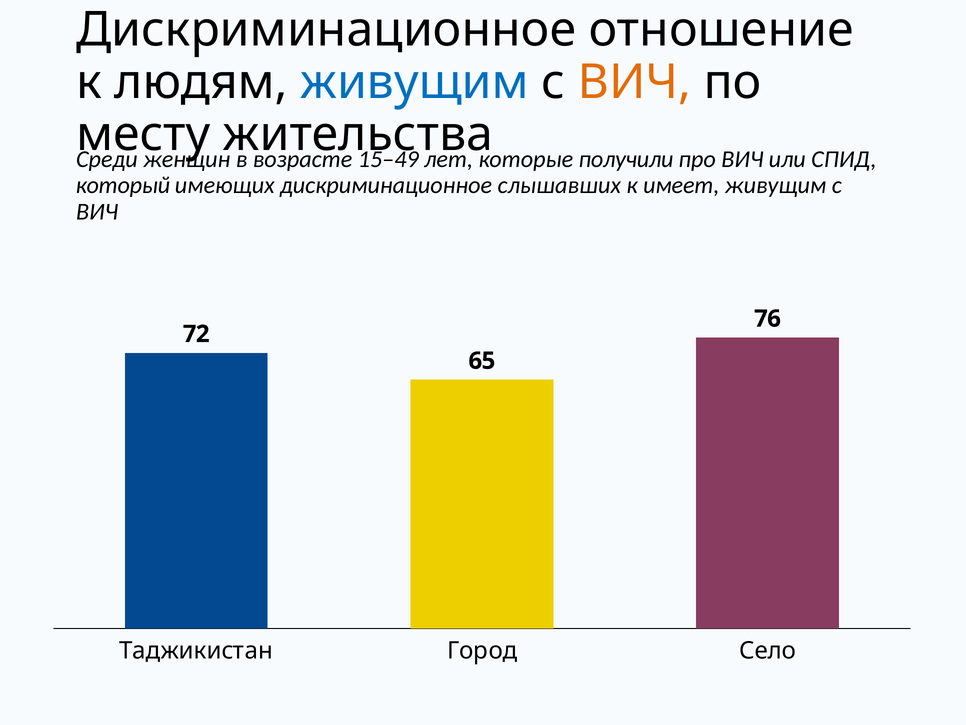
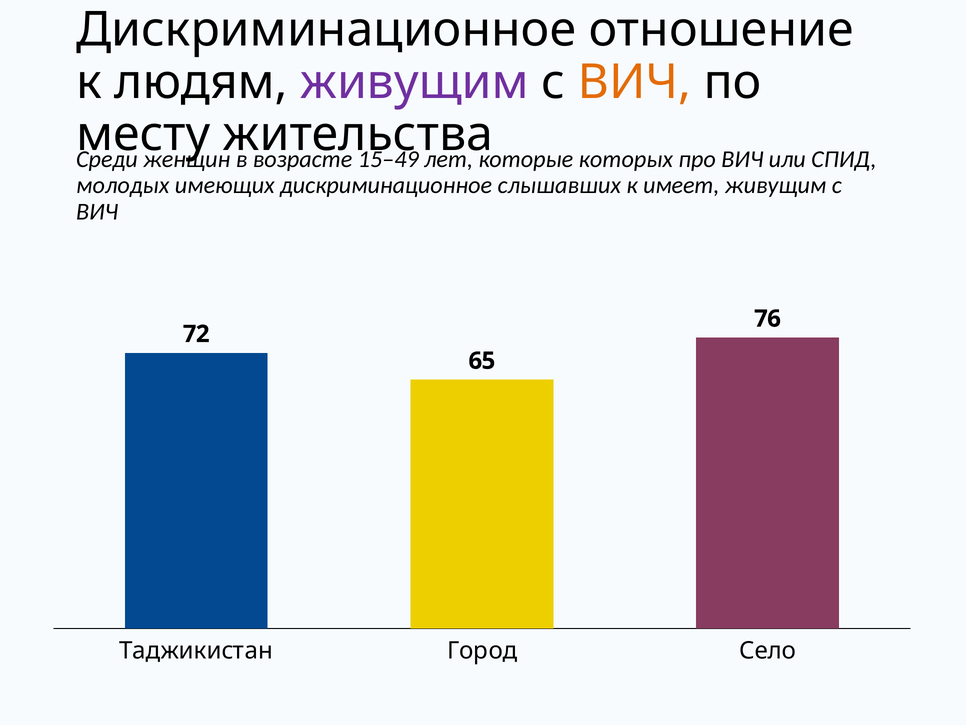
живущим colour: blue -> purple (415, 82)
получили: получили -> которых (626, 159)
который: который -> молодых (123, 185)
